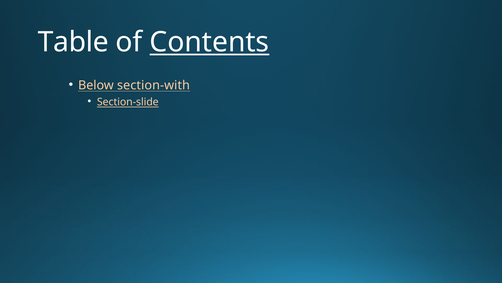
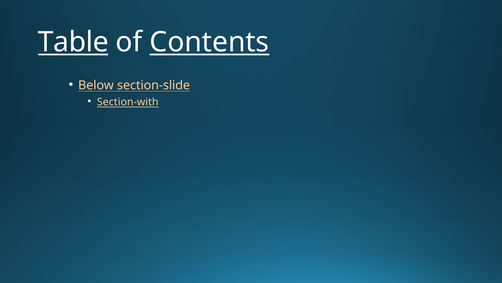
Table underline: none -> present (73, 42)
section-with: section-with -> section-slide (154, 85)
Section-slide: Section-slide -> Section-with (128, 102)
